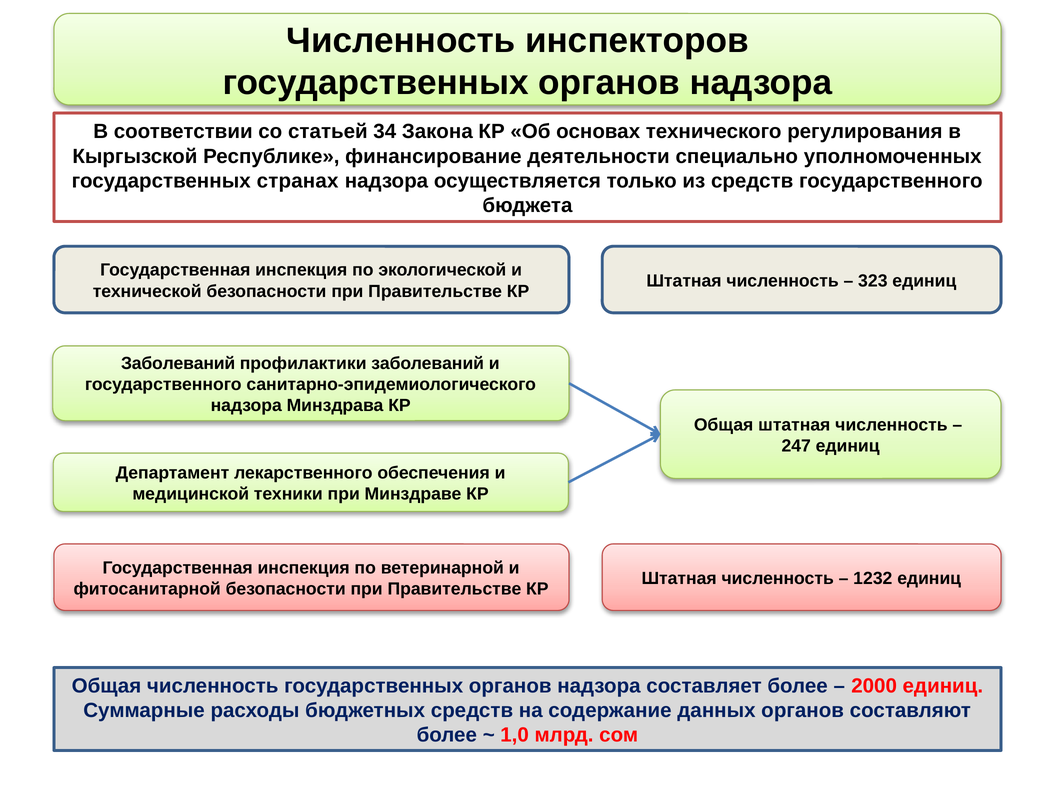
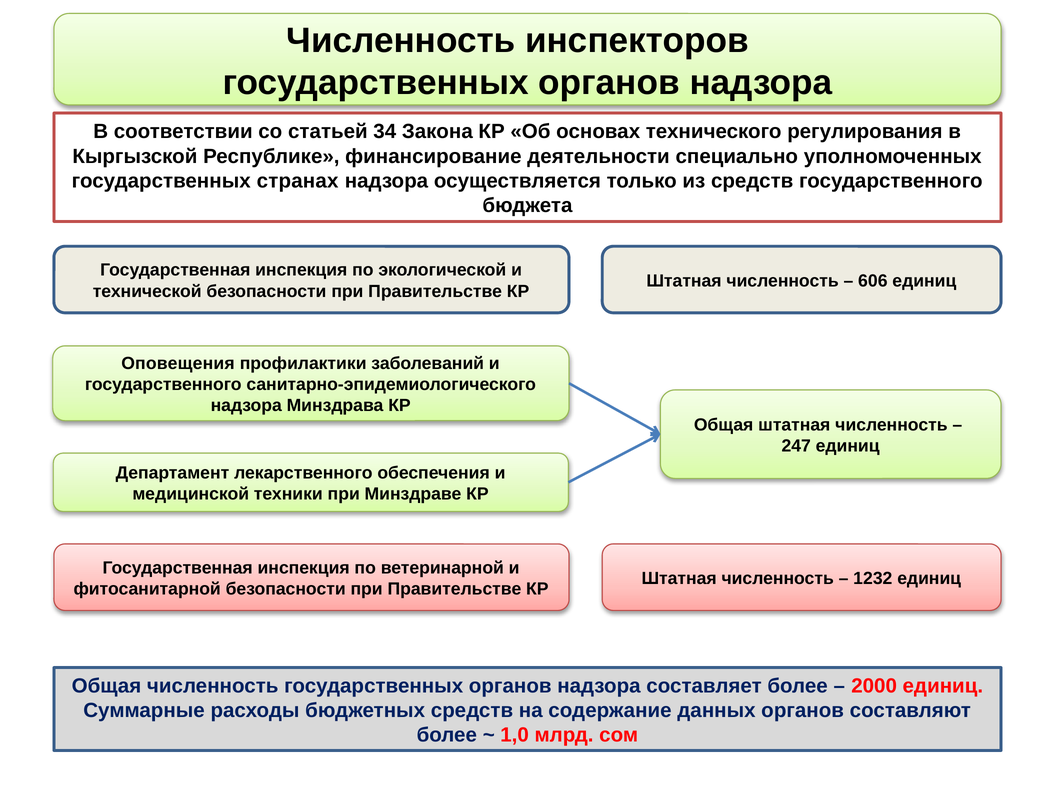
323: 323 -> 606 (873, 280)
Заболеваний: Заболеваний -> Оповещения (178, 363)
